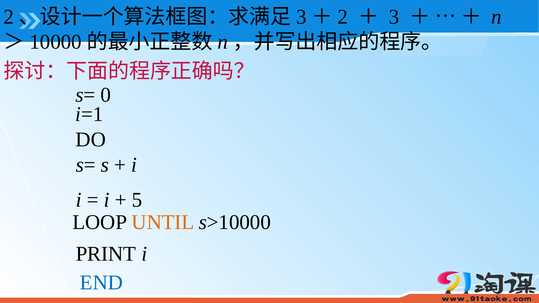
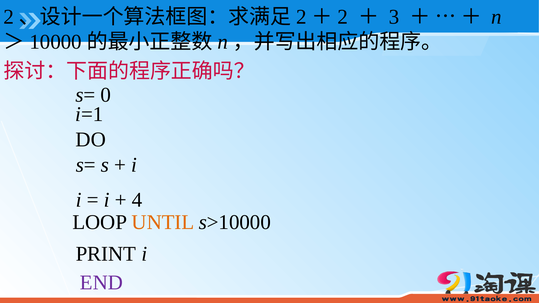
3: 3 -> 2 (301, 17)
5: 5 -> 4 (137, 200)
END colour: blue -> purple (101, 283)
